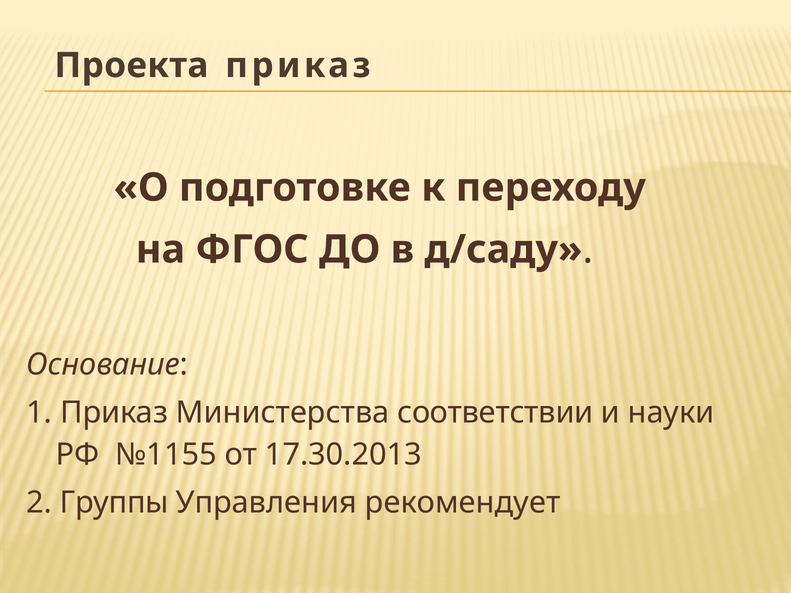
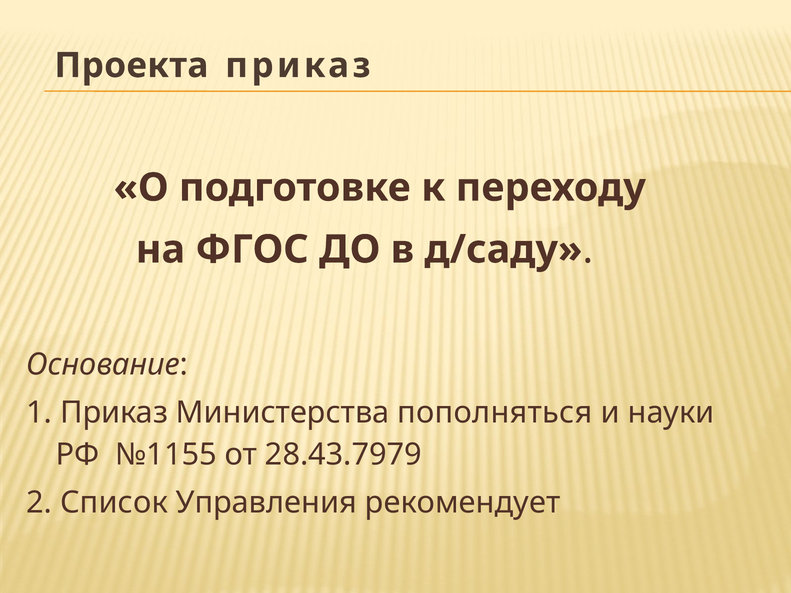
соответствии: соответствии -> пополняться (495, 413)
17.30.2013: 17.30.2013 -> 28.43.7979 (343, 455)
Группы: Группы -> Список (114, 503)
